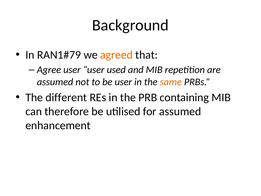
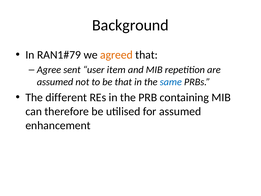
Agree user: user -> sent (72, 70)
used: used -> item (116, 70)
be user: user -> that (123, 82)
same colour: orange -> blue (171, 82)
